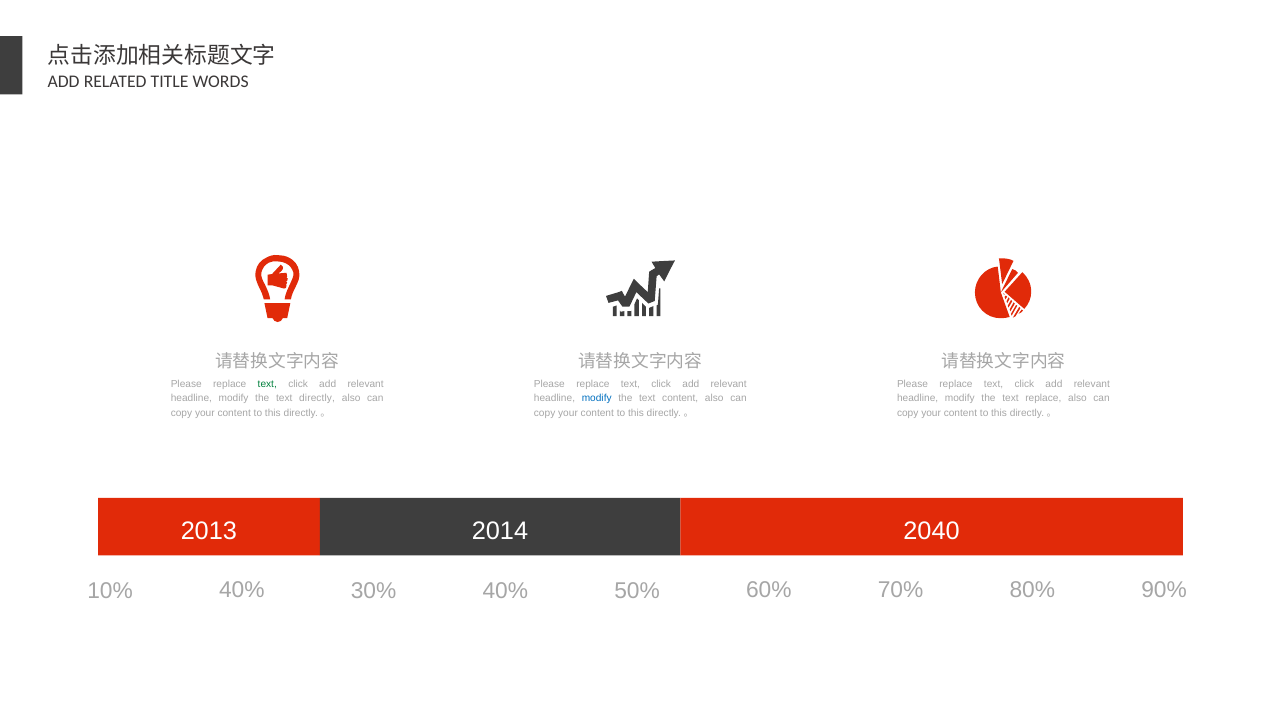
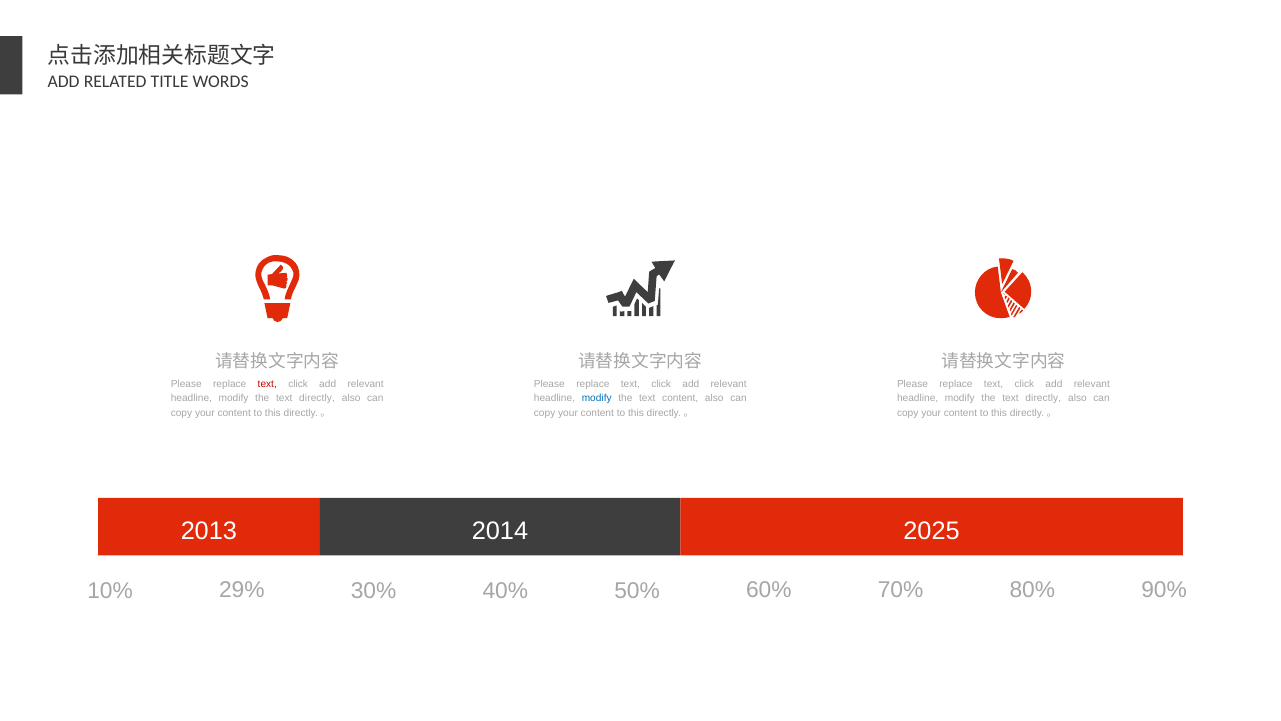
text colour: green -> red (267, 384)
replace: replace -> directly (1043, 398)
2040: 2040 -> 2025 (932, 531)
10% 40%: 40% -> 29% (242, 590)
